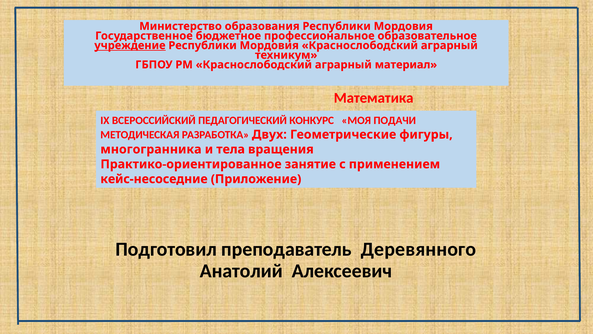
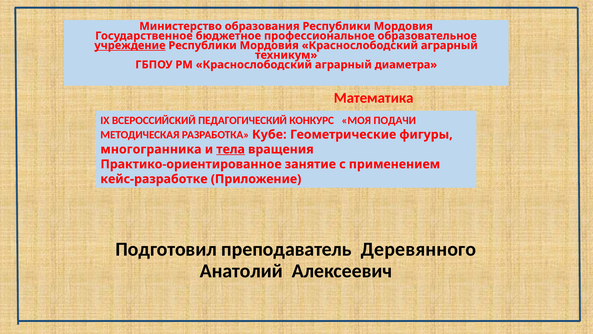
материал: материал -> диаметра (406, 65)
Двух: Двух -> Кубе (269, 134)
тела underline: none -> present (231, 149)
кейс-несоседние: кейс-несоседние -> кейс-разработке (154, 179)
